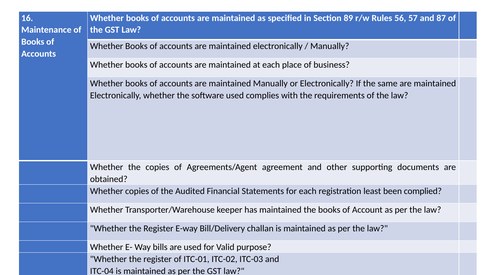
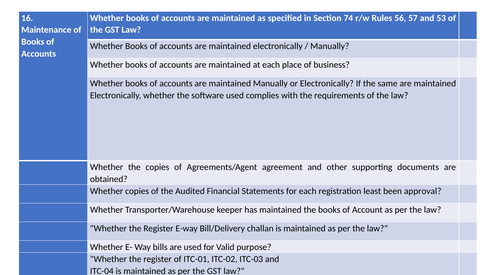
89: 89 -> 74 (348, 18)
87: 87 -> 53 (441, 18)
complied: complied -> approval (423, 192)
